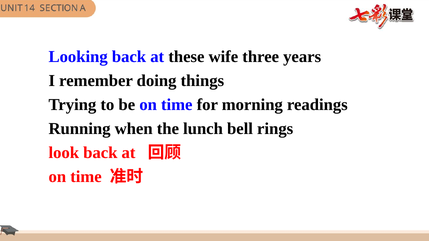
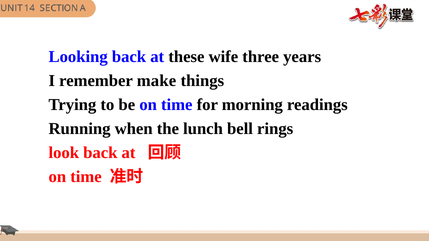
doing: doing -> make (156, 81)
